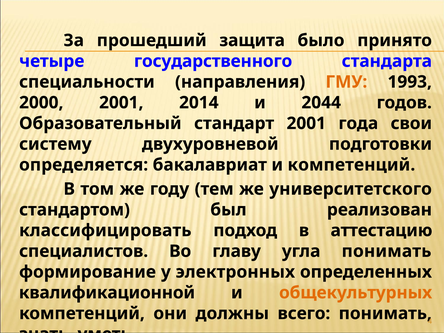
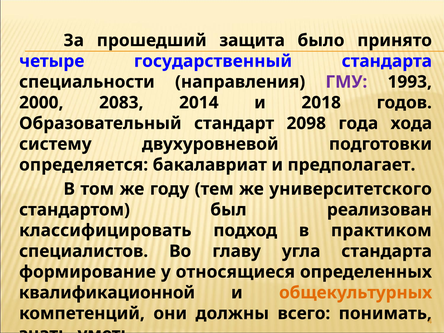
государственного: государственного -> государственный (213, 61)
ГМУ colour: orange -> purple (346, 82)
2000 2001: 2001 -> 2083 (121, 103)
2044: 2044 -> 2018 (321, 103)
стандарт 2001: 2001 -> 2098 (306, 123)
свои: свои -> хода (411, 123)
и компетенций: компетенций -> предполагает (351, 165)
аттестацию: аттестацию -> практиком (381, 230)
угла понимать: понимать -> стандарта (387, 251)
электронных: электронных -> относящиеся (235, 272)
